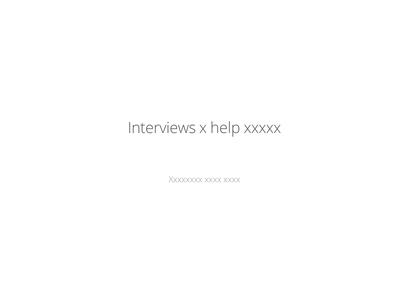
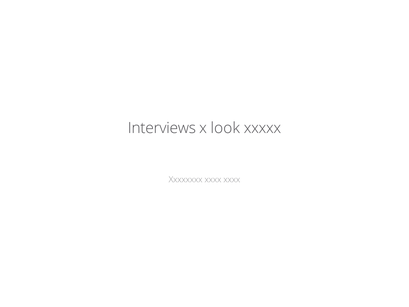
help: help -> look (225, 128)
